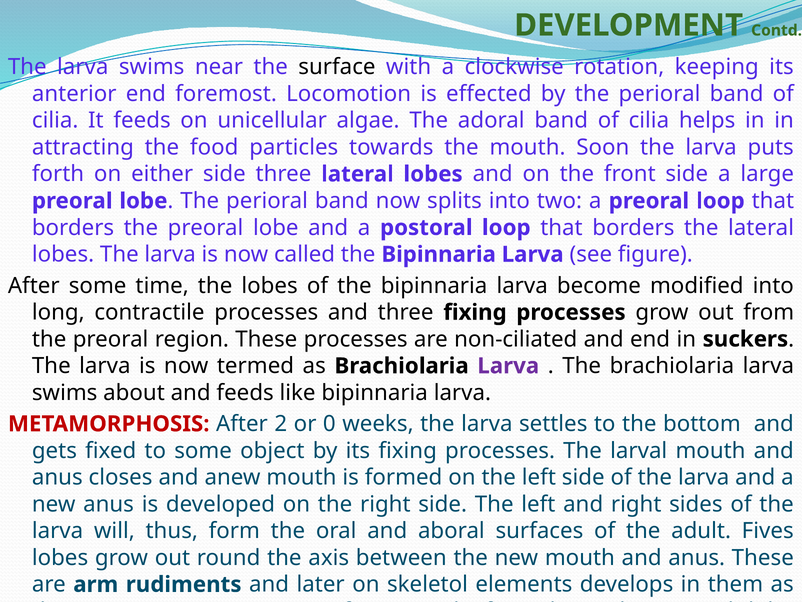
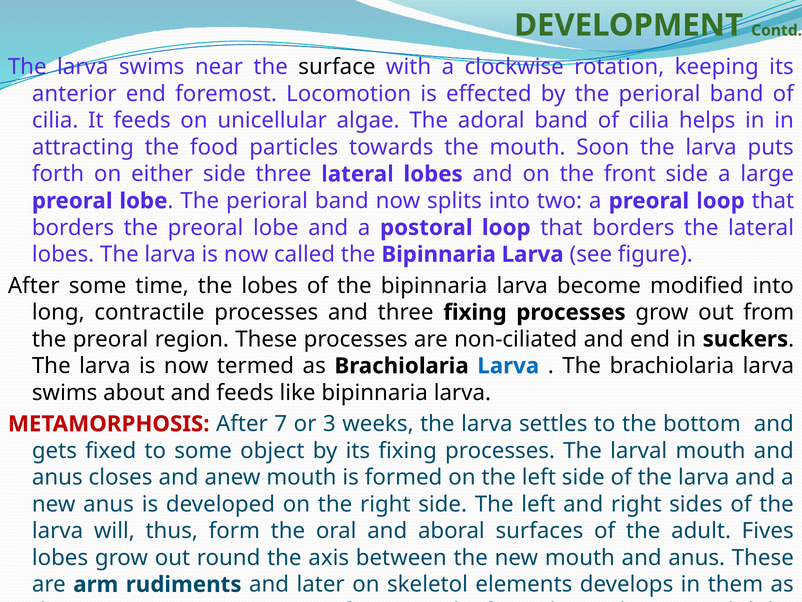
Larva colour: purple -> blue (508, 366)
2: 2 -> 7 (281, 424)
0: 0 -> 3 (329, 424)
